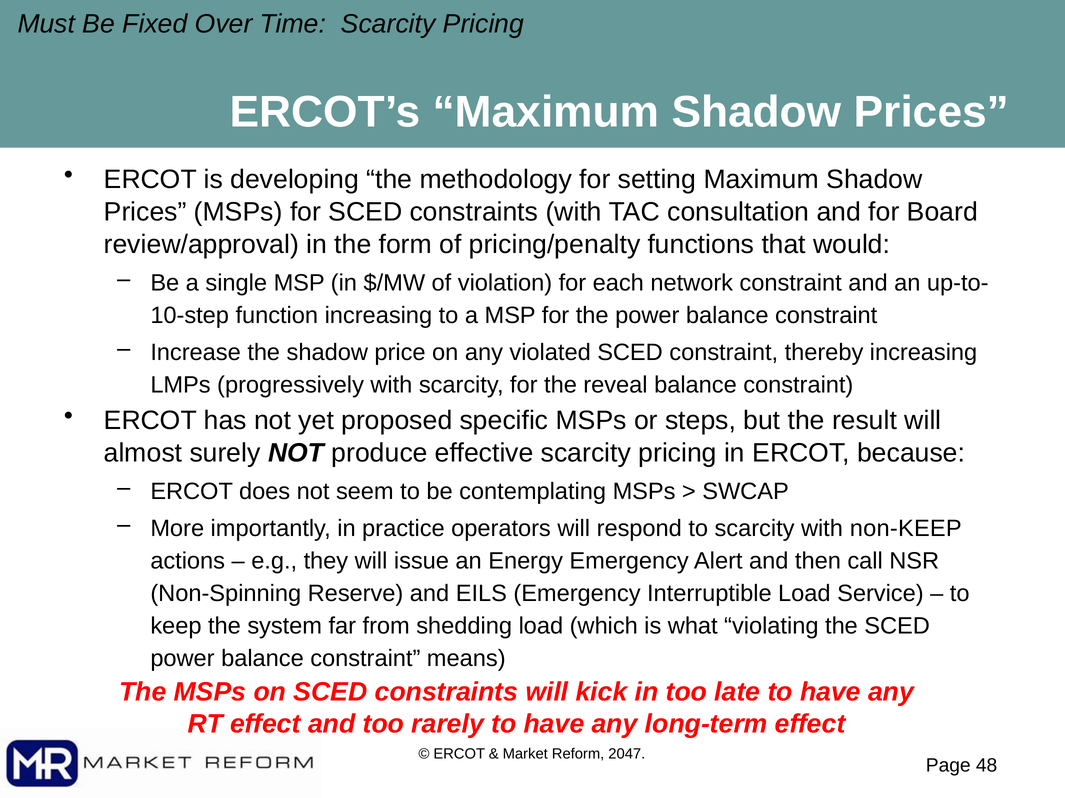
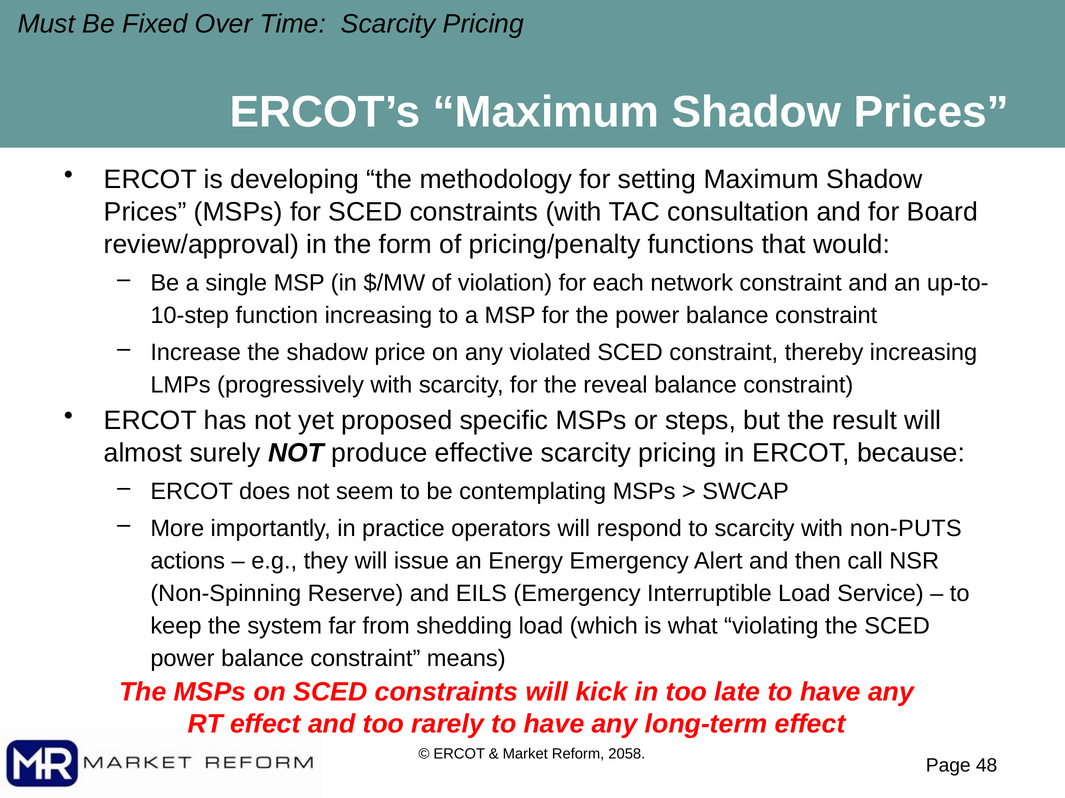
non-KEEP: non-KEEP -> non-PUTS (906, 529)
2047: 2047 -> 2058 (627, 754)
